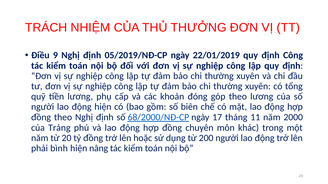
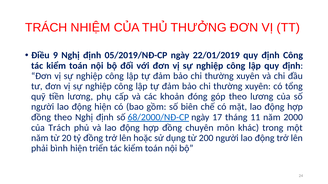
của Trảng: Trảng -> Trách (59, 128)
nâng: nâng -> triển (99, 149)
